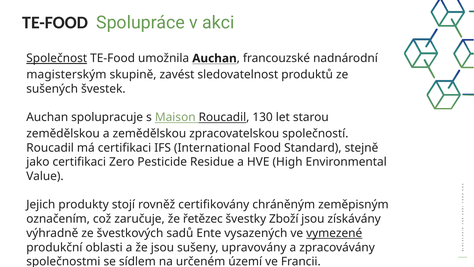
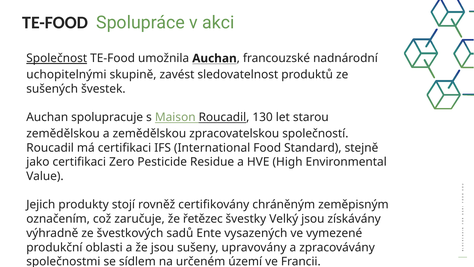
magisterským: magisterským -> uchopitelnými (66, 74)
Zboží: Zboží -> Velký (284, 219)
vymezené underline: present -> none (334, 233)
